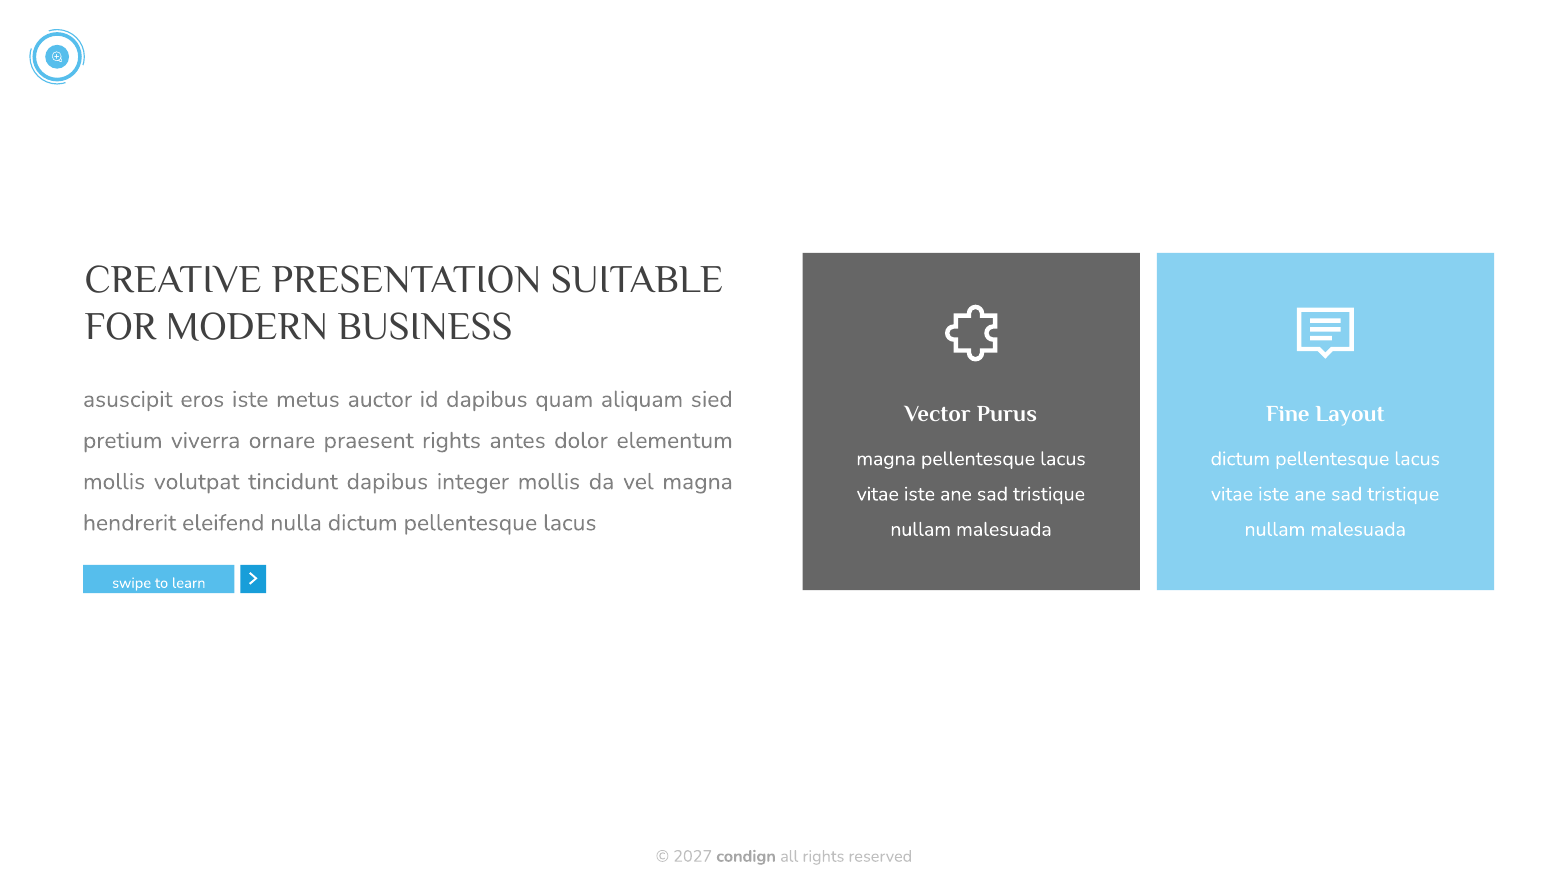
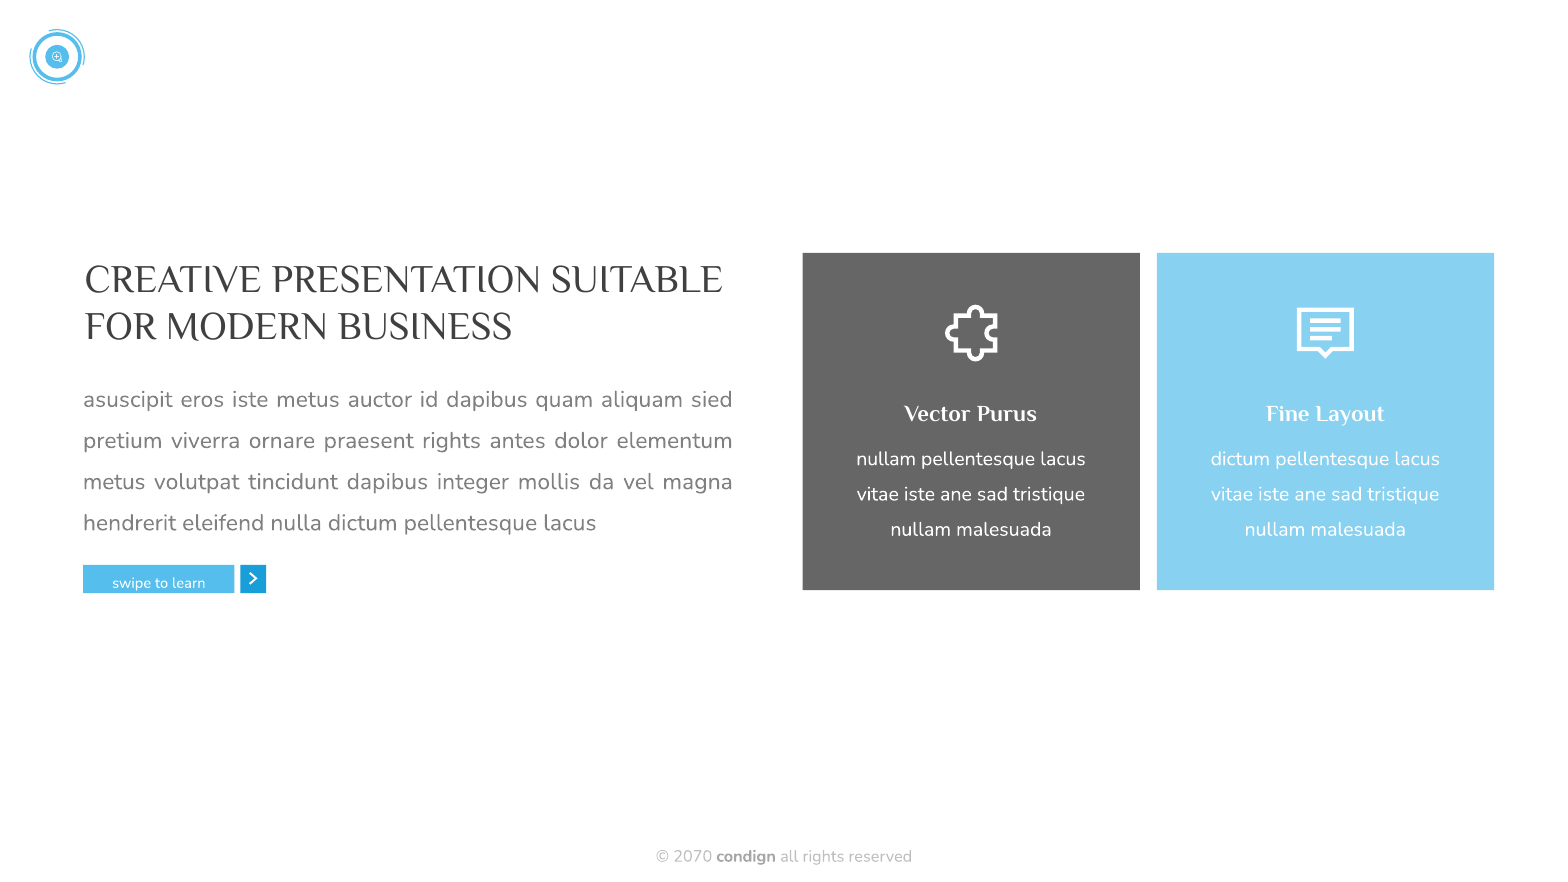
magna: magna -> nullam (886, 459)
mollis: mollis -> metus (114, 482)
2027: 2027 -> 2070 (693, 856)
